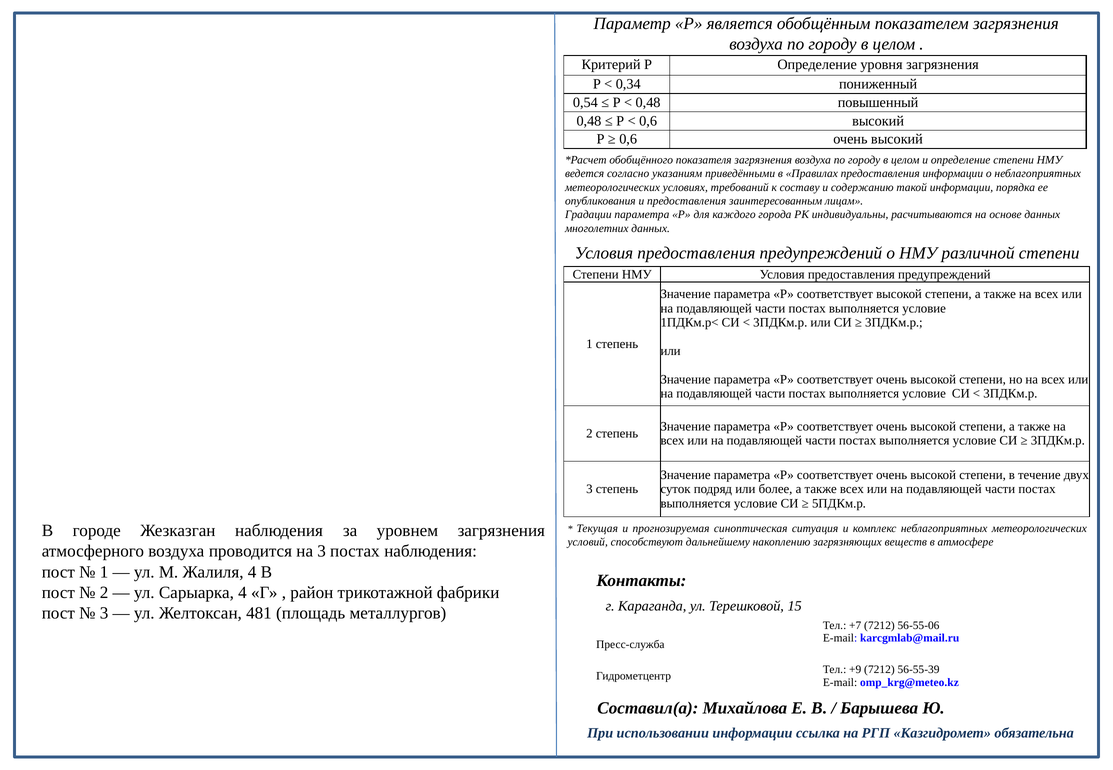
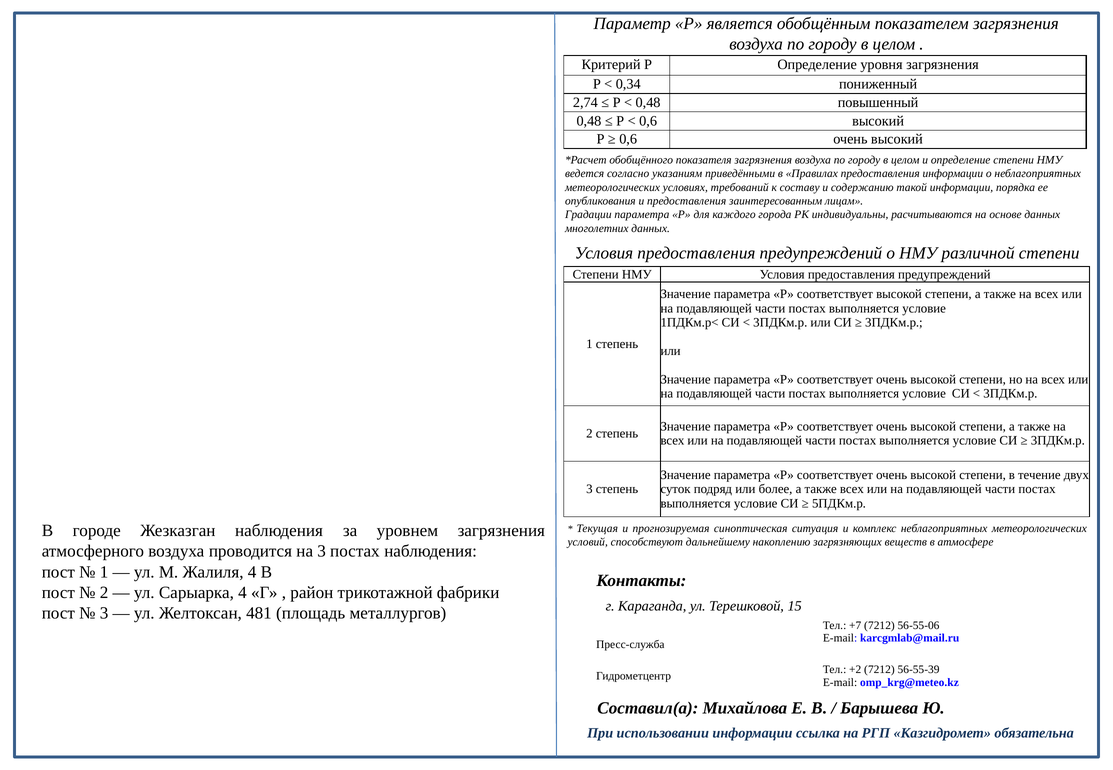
0,54: 0,54 -> 2,74 (585, 103)
+9: +9 -> +2 (855, 670)
